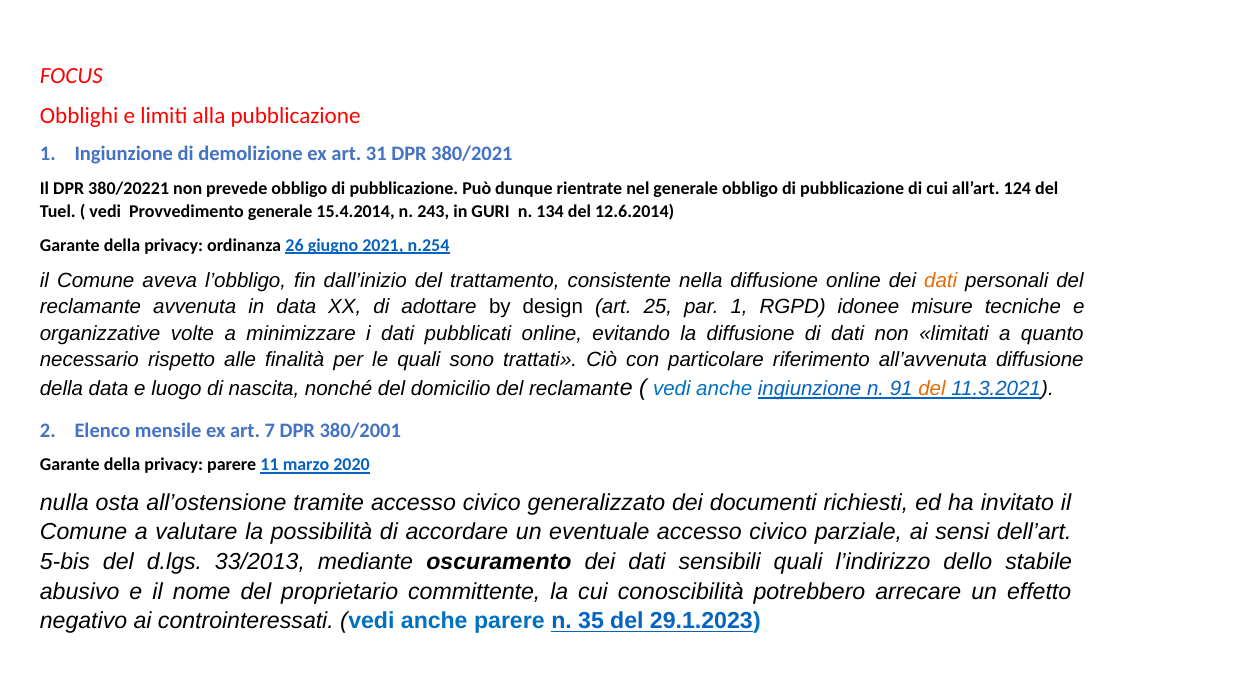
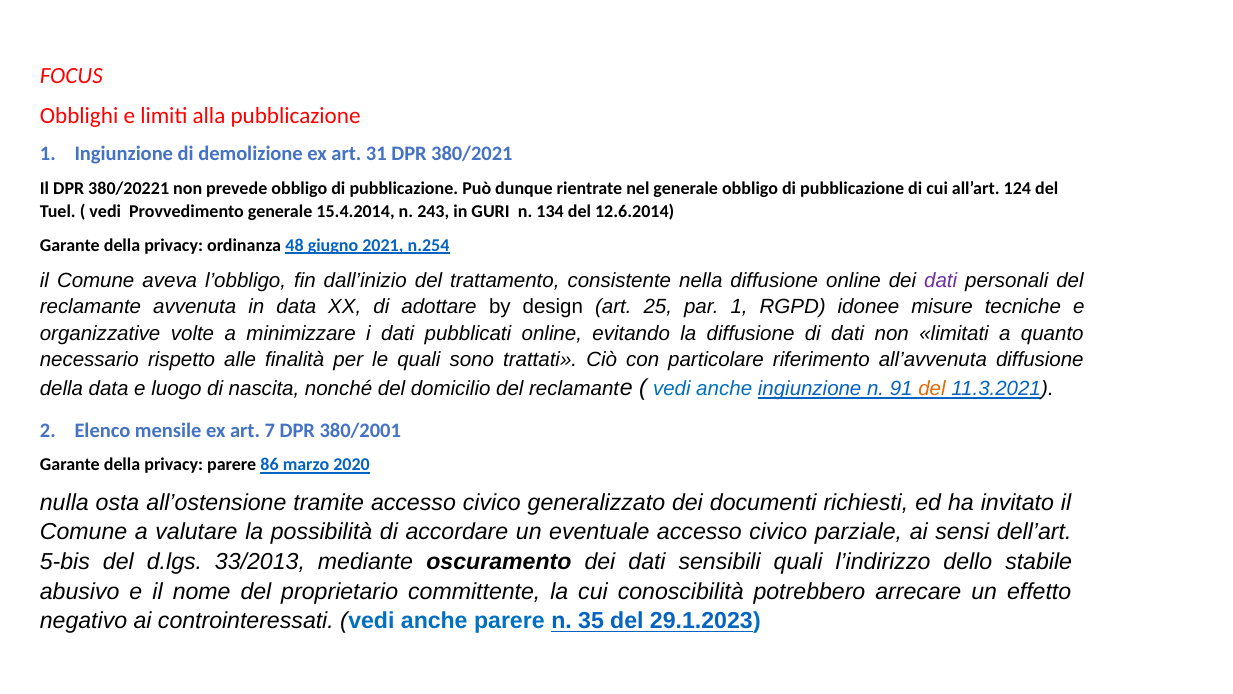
26: 26 -> 48 (295, 245)
dati colour: orange -> purple (941, 280)
11: 11 -> 86 (270, 465)
